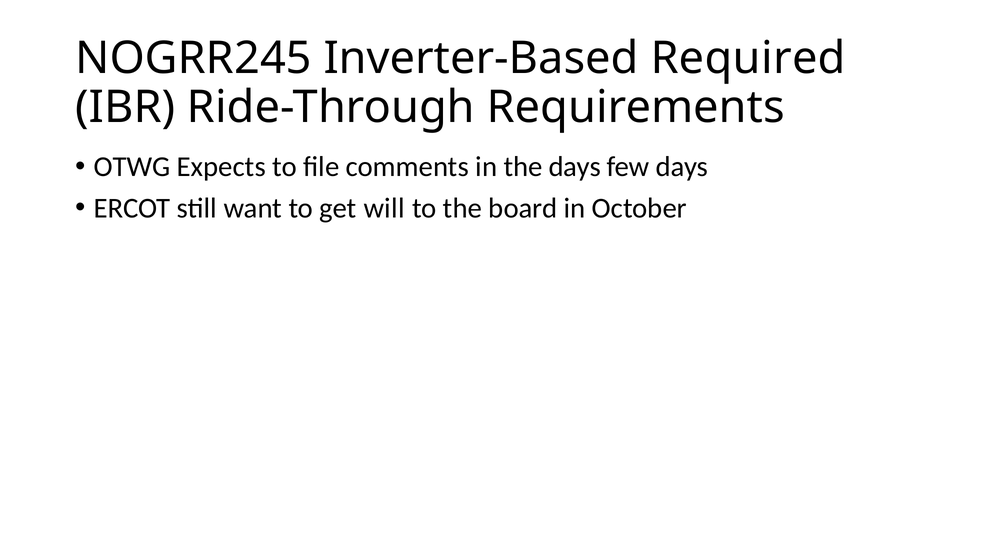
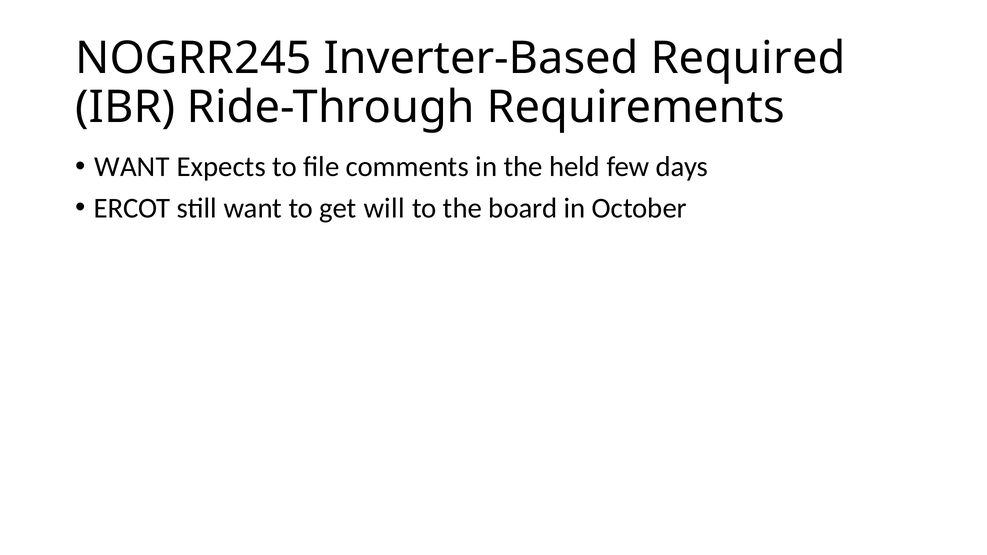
OTWG: OTWG -> WANT (132, 167)
the days: days -> held (575, 167)
